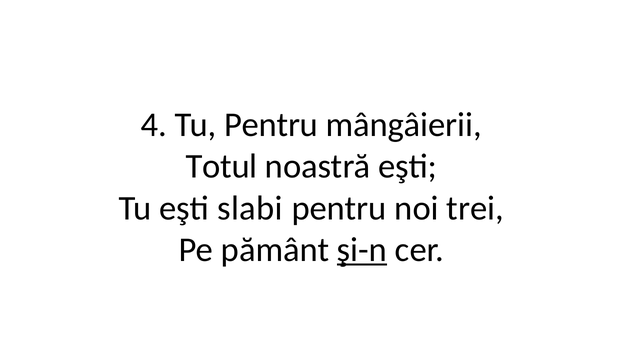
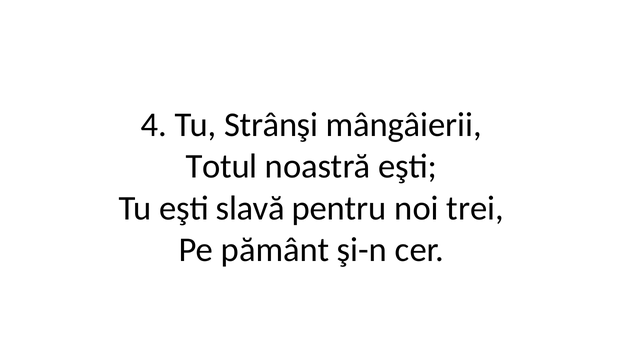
Tu Pentru: Pentru -> Strânşi (271, 125)
slabi: slabi -> slavă (250, 208)
şi-n underline: present -> none (362, 249)
